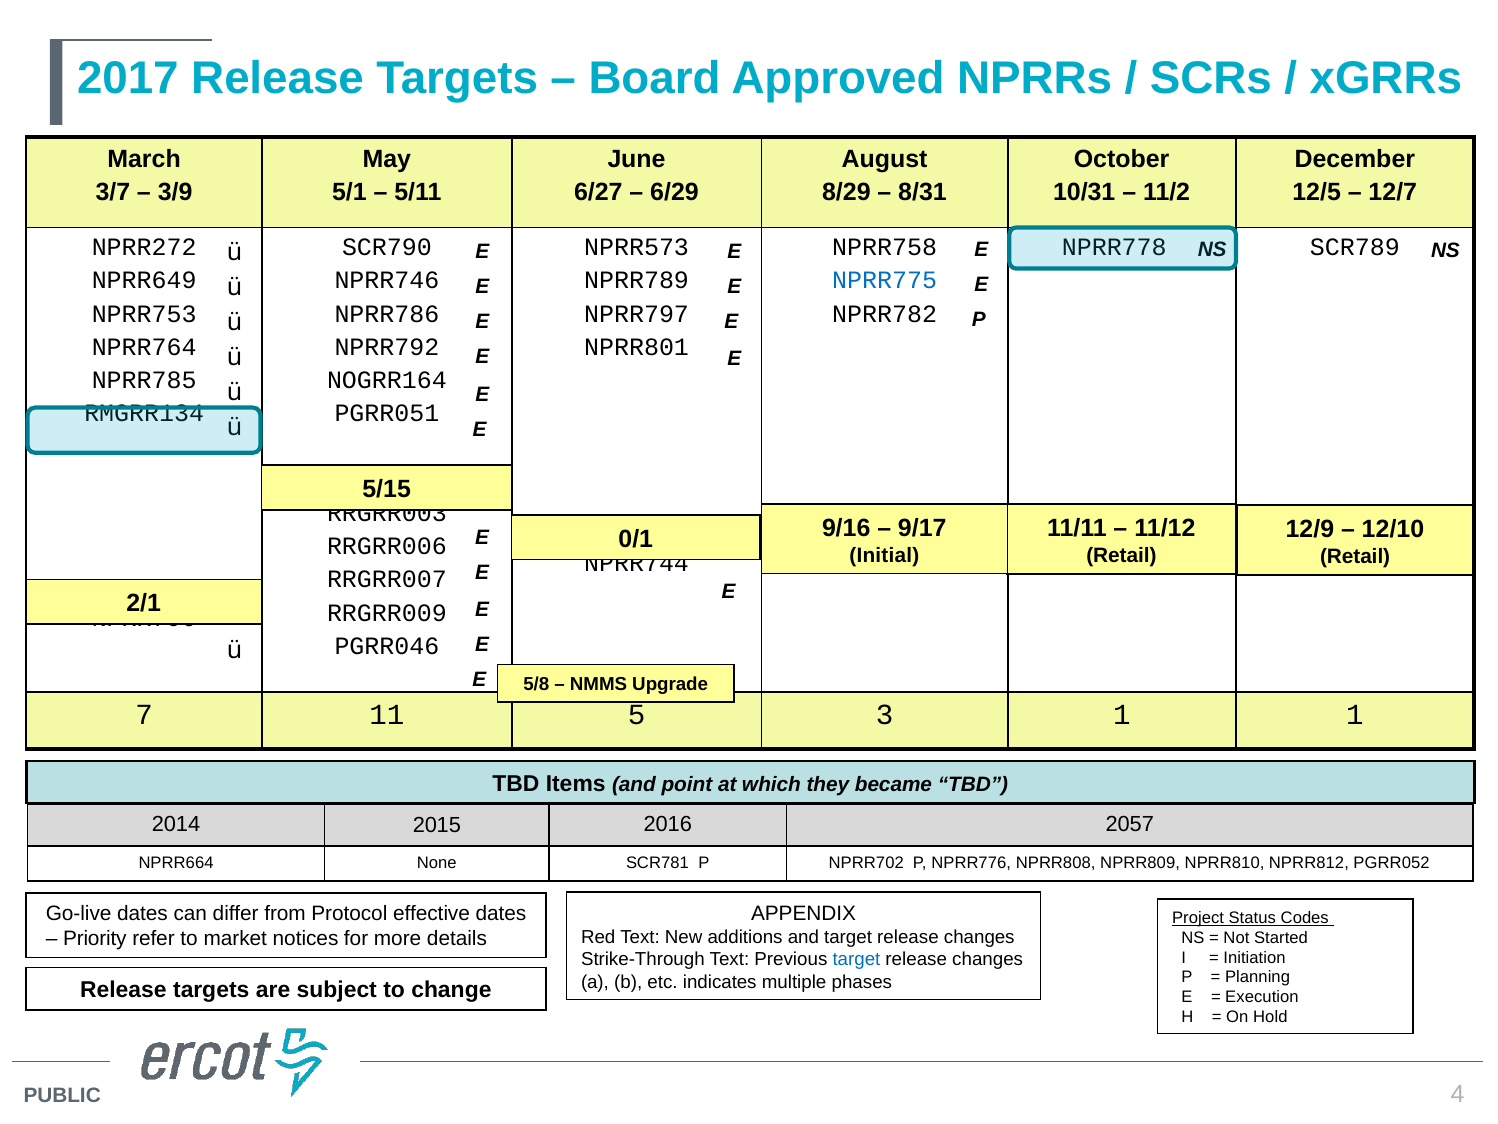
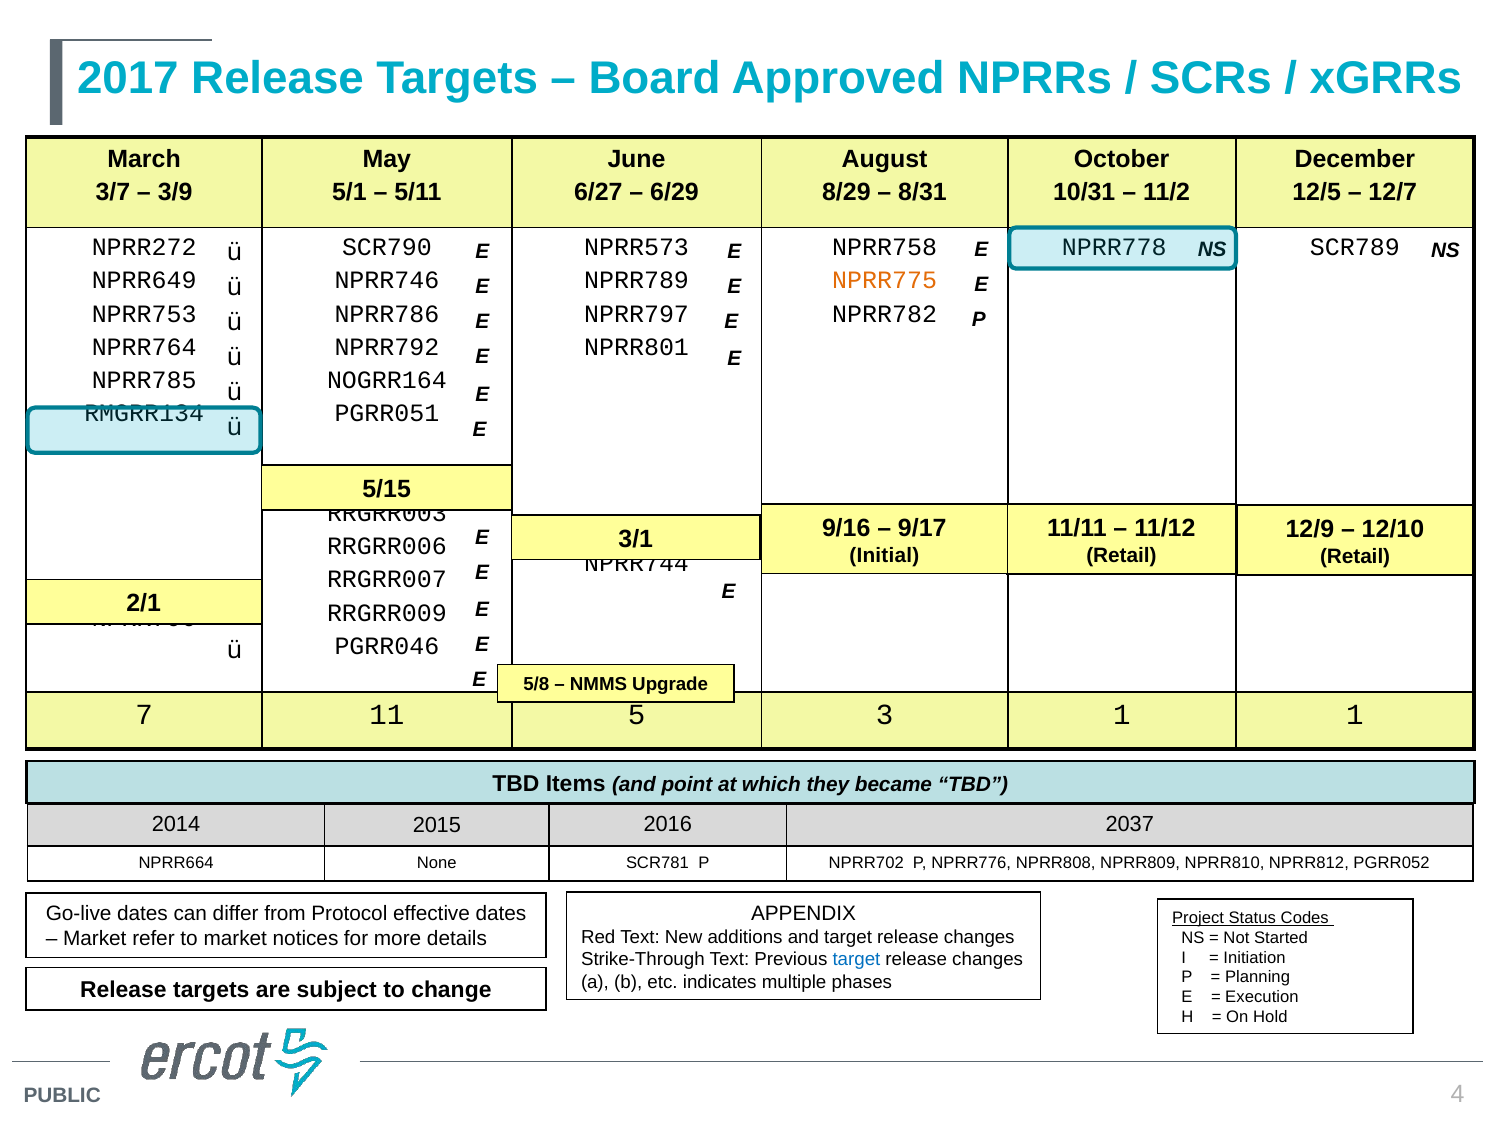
NPRR775 colour: blue -> orange (885, 280)
0/1: 0/1 -> 3/1 (636, 539)
2057: 2057 -> 2037 (1130, 824)
Priority: Priority -> Market (95, 939)
